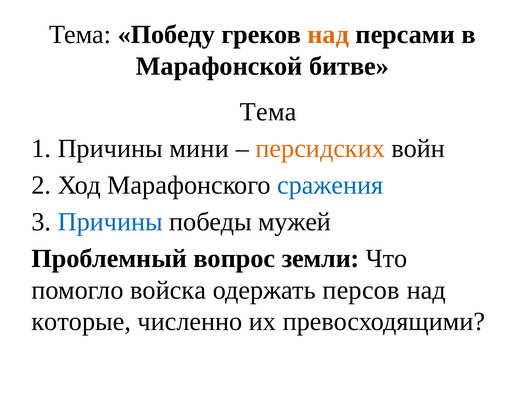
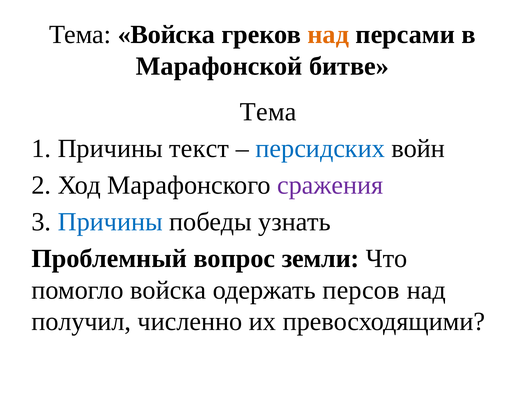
Тема Победу: Победу -> Войска (166, 35)
мини: мини -> текст (199, 149)
персидских colour: orange -> blue (320, 149)
сражения colour: blue -> purple (330, 186)
мужей: мужей -> узнать (294, 222)
которые: которые -> получил (81, 322)
